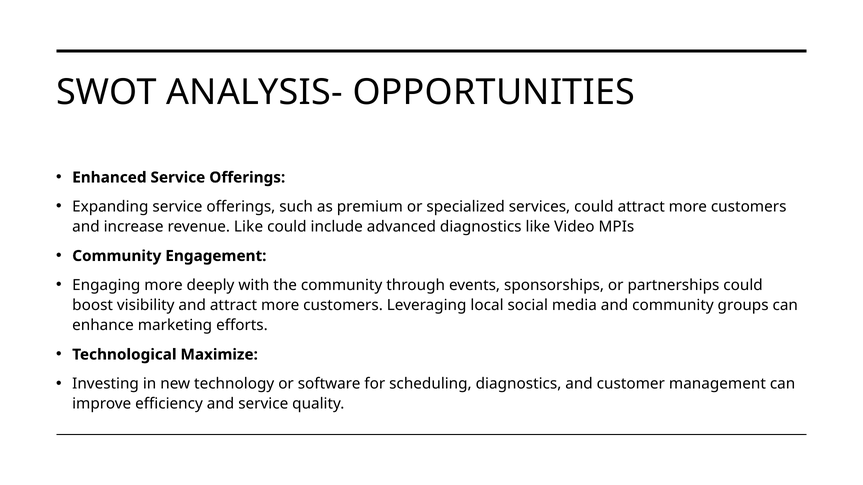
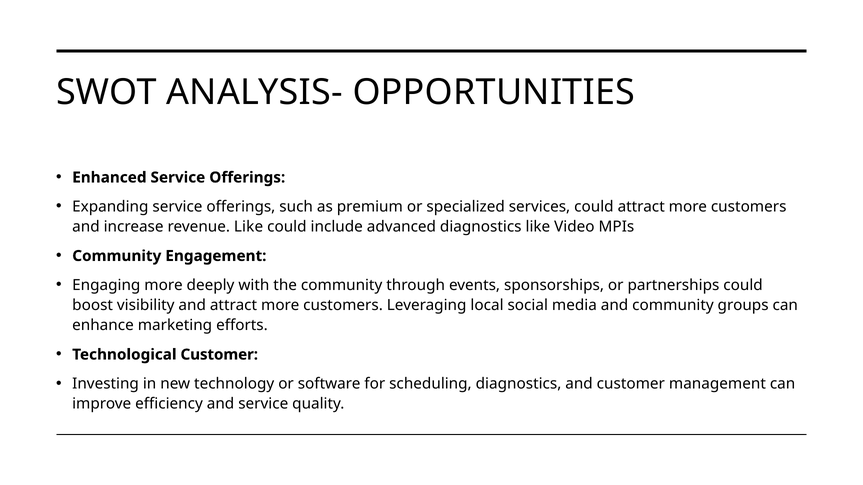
Technological Maximize: Maximize -> Customer (219, 355)
